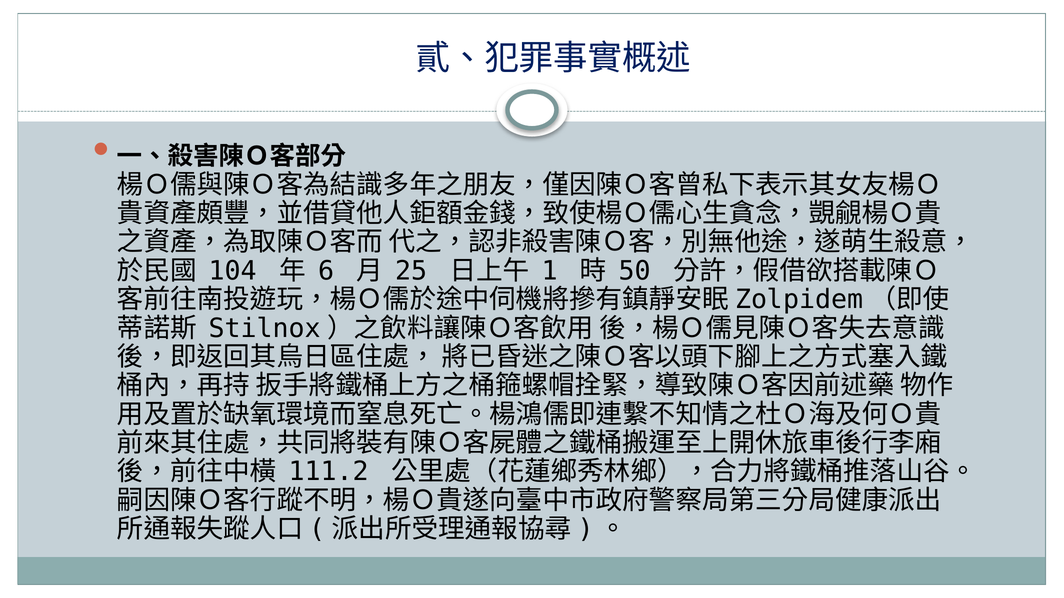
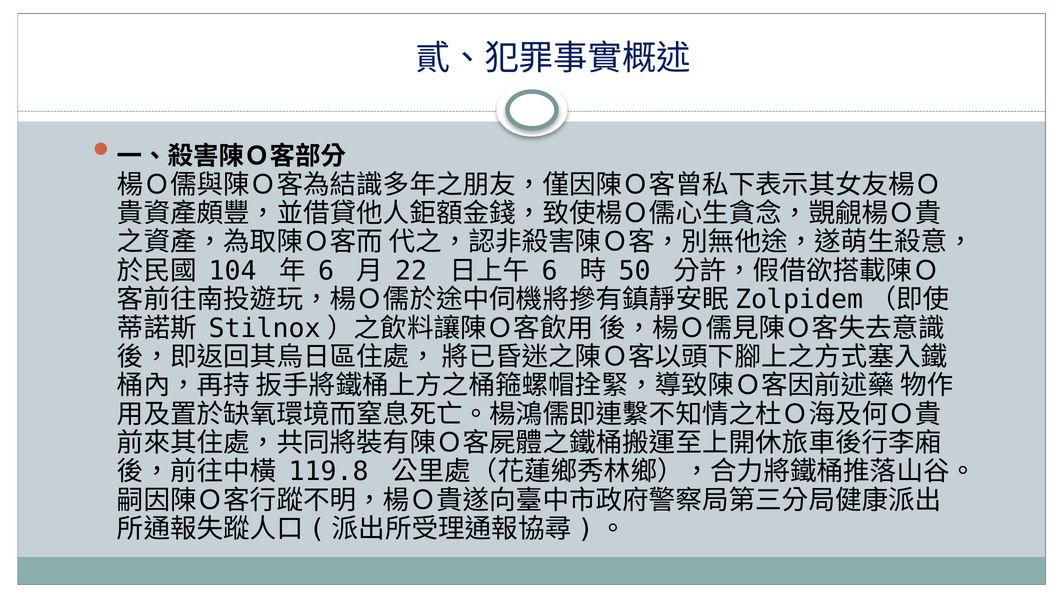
25: 25 -> 22 (411, 271)
1: 1 -> 6 (550, 271)
111.2: 111.2 -> 119.8 (329, 472)
